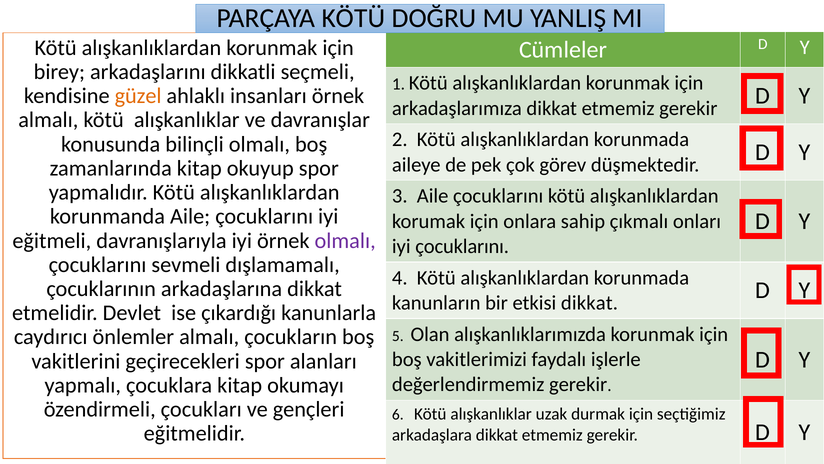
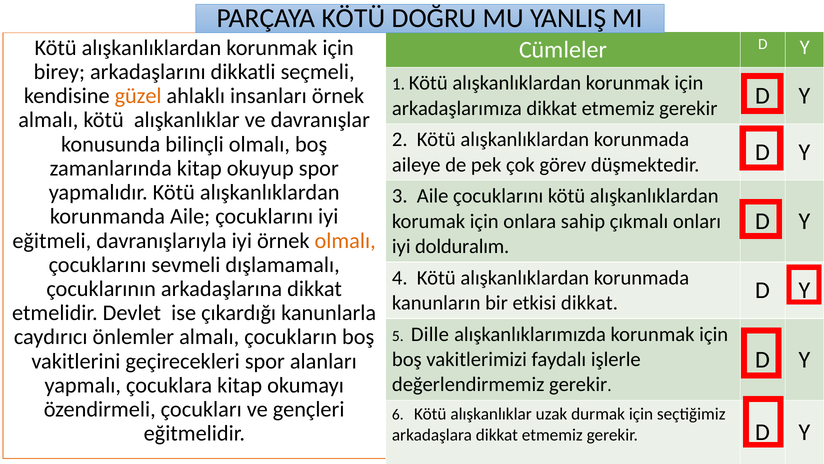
olmalı colour: purple -> orange (345, 240)
iyi çocuklarını: çocuklarını -> dolduralım (462, 246)
Olan: Olan -> Dille (430, 334)
